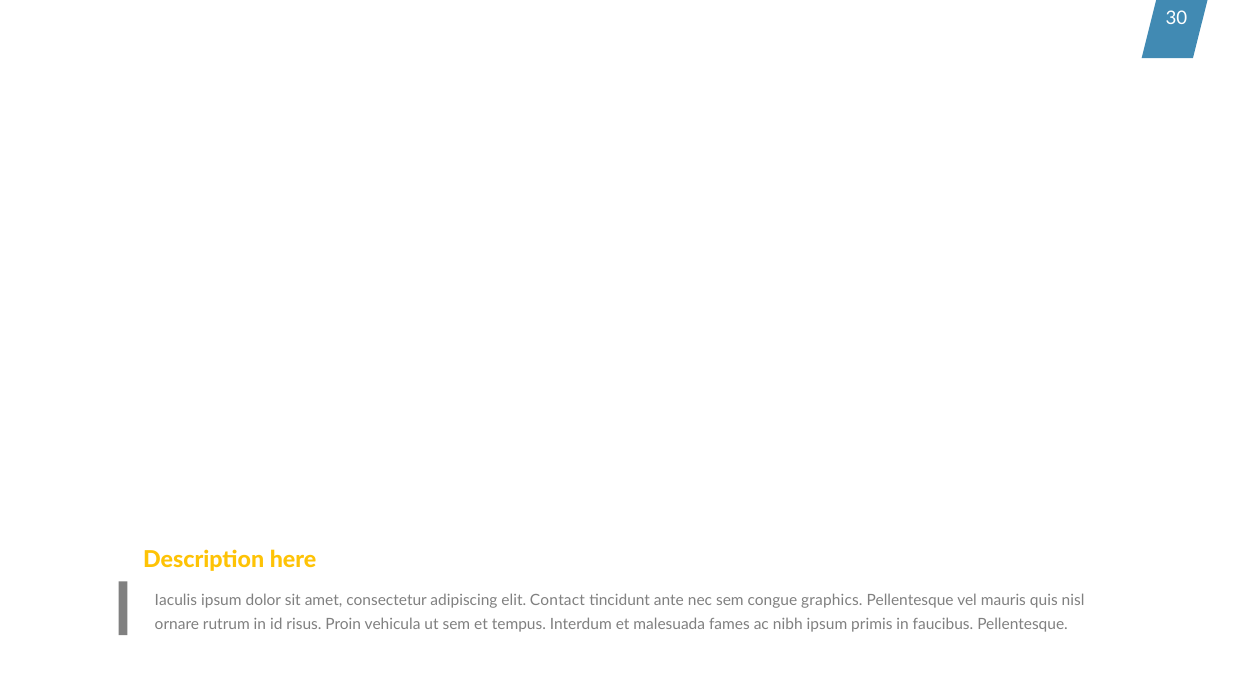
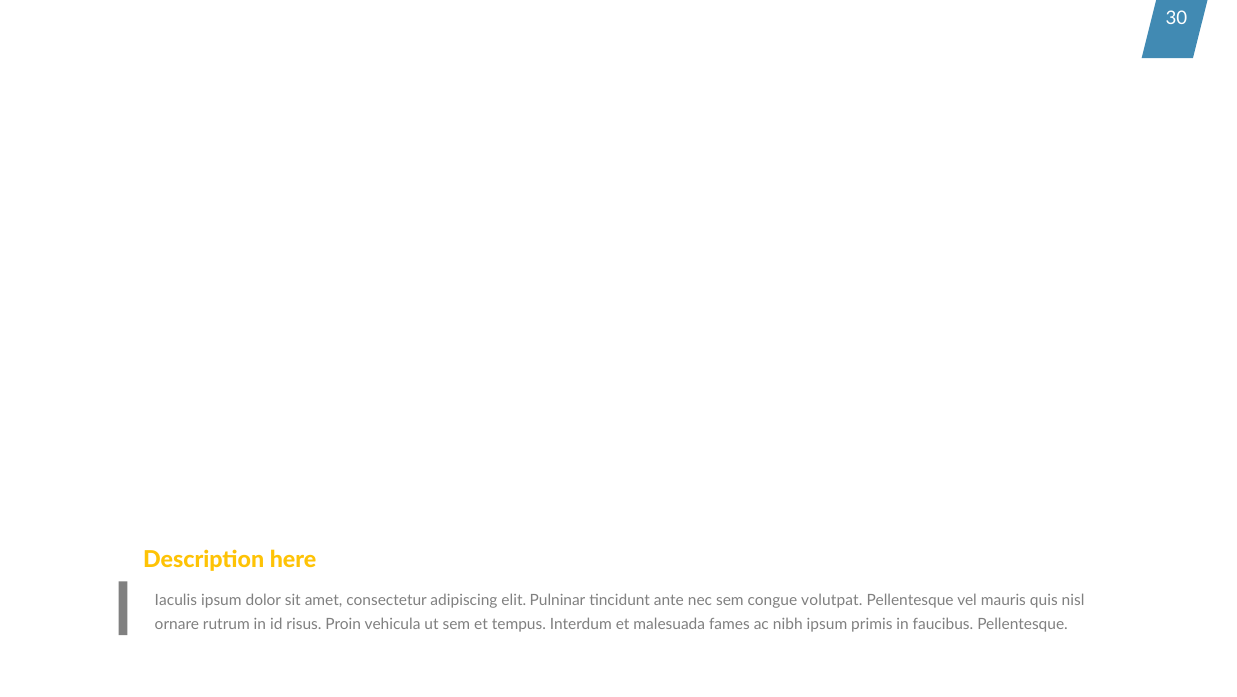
Contact: Contact -> Pulninar (558, 601)
graphics: graphics -> volutpat (832, 601)
